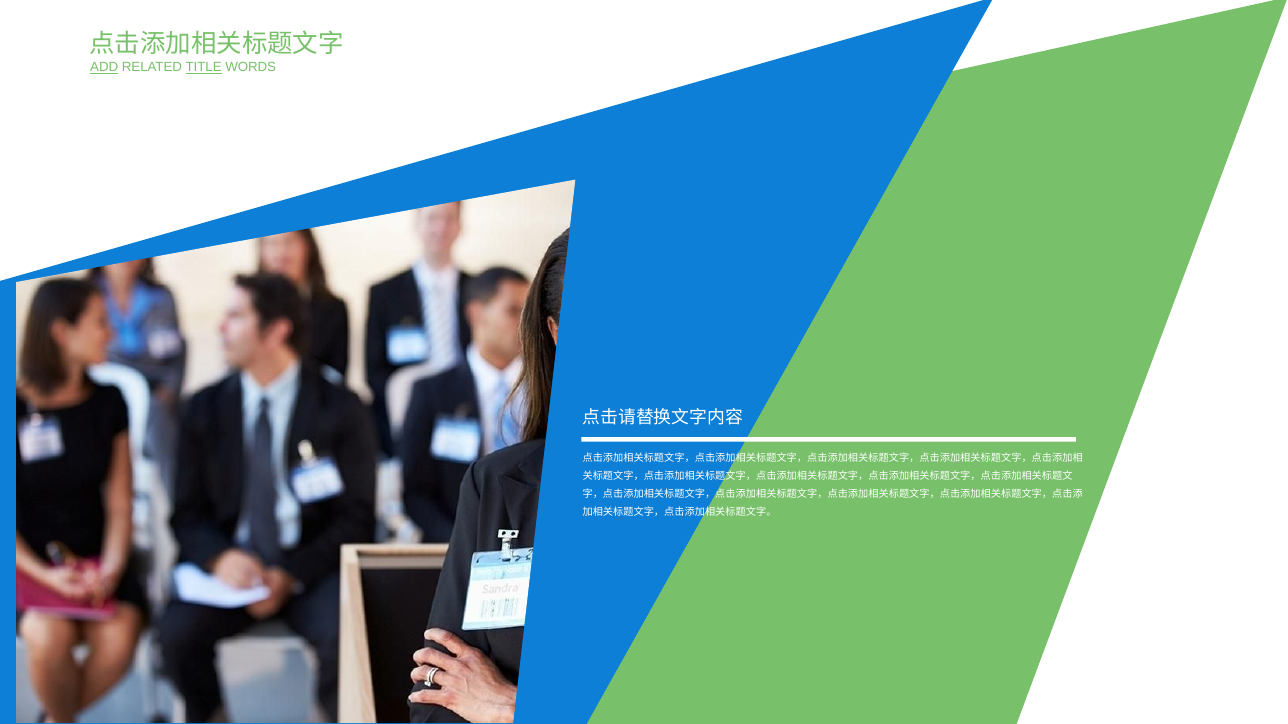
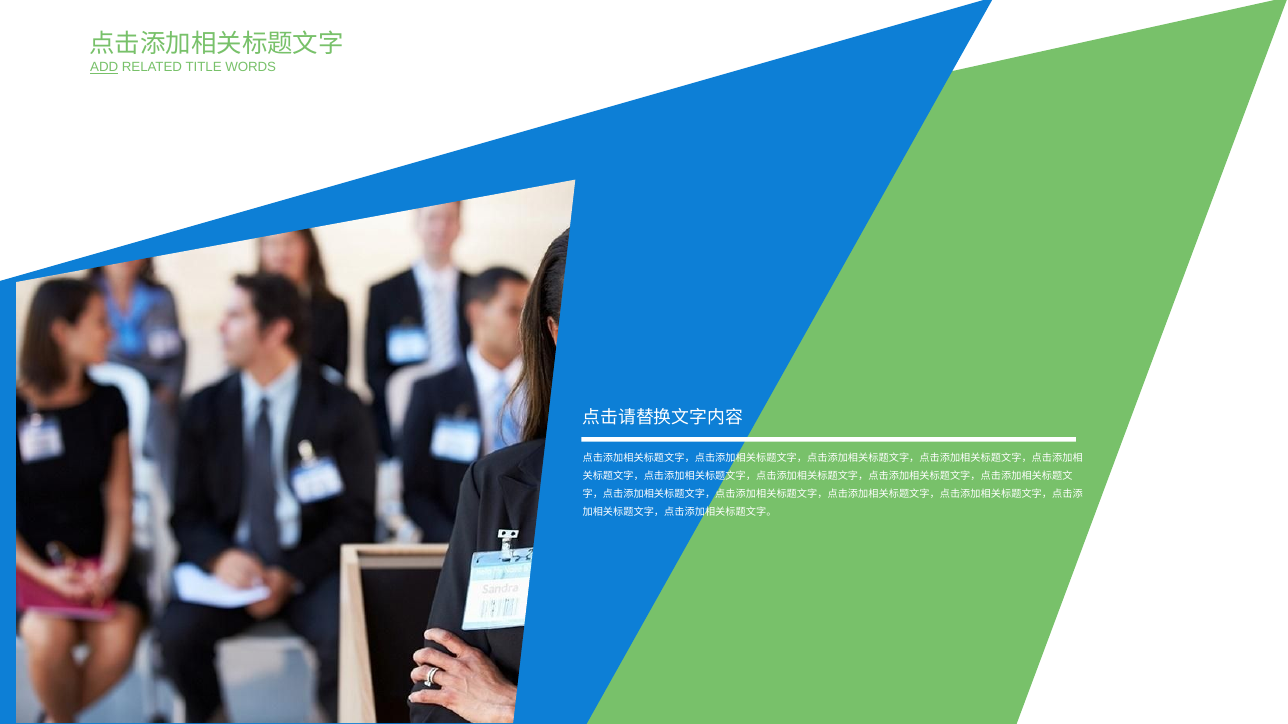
TITLE underline: present -> none (204, 68)
